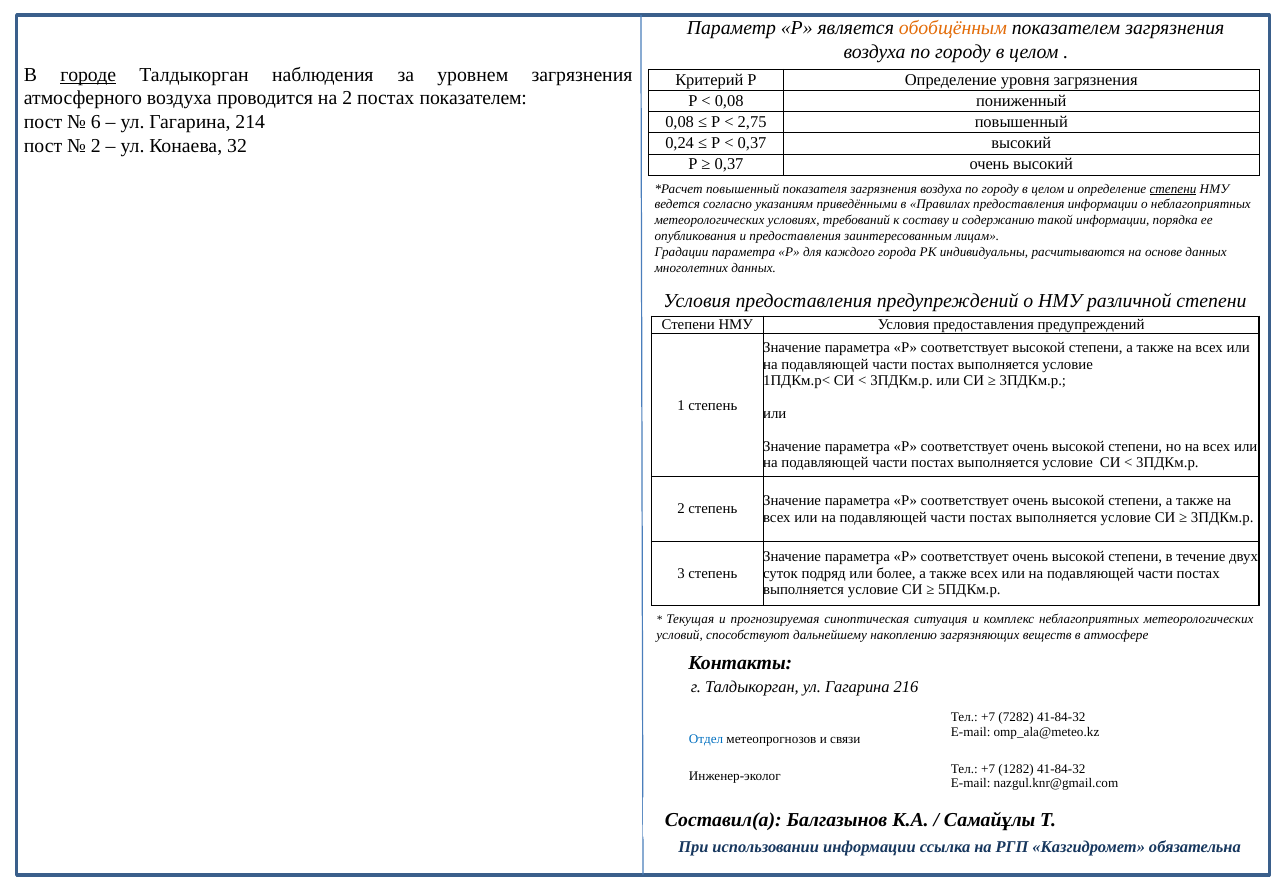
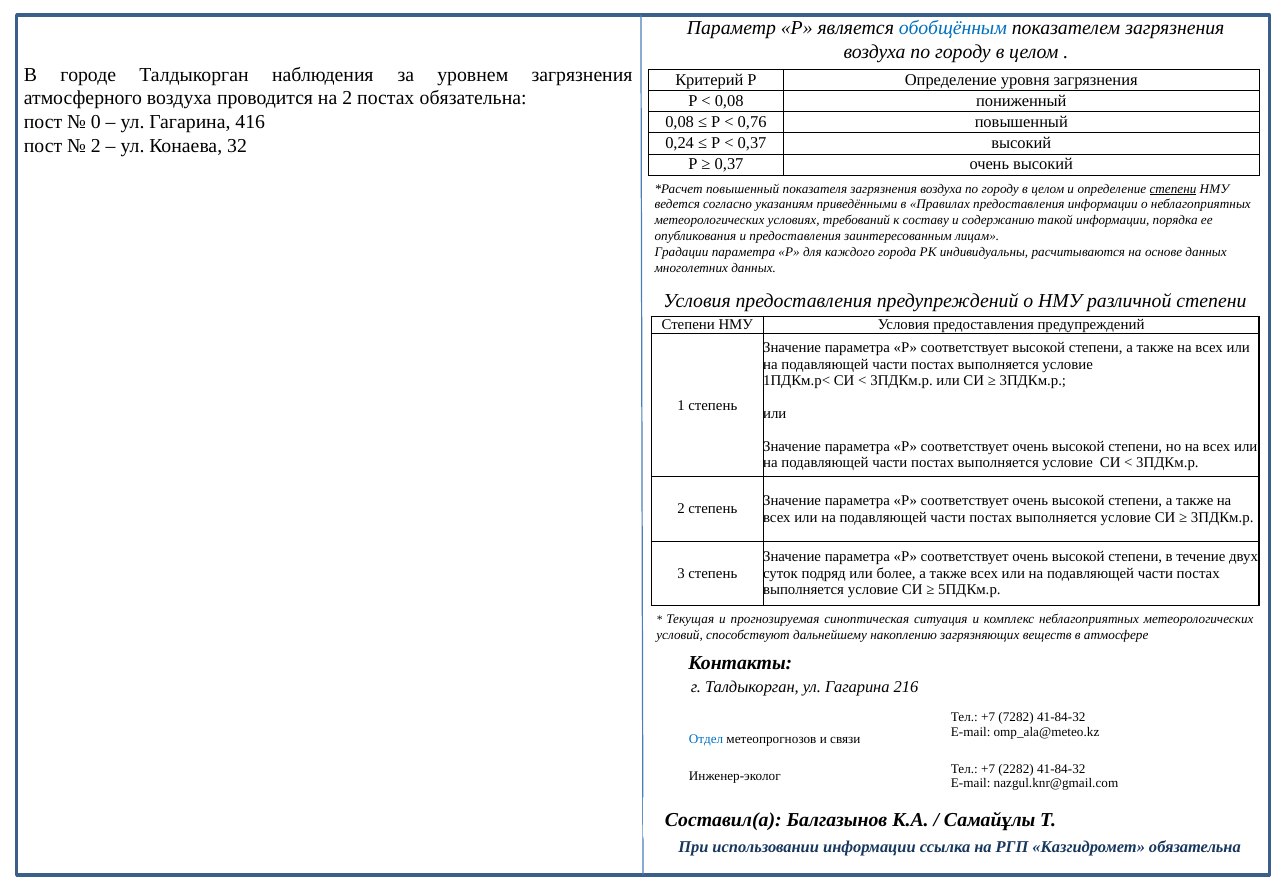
обобщённым colour: orange -> blue (953, 28)
городе underline: present -> none (88, 75)
постах показателем: показателем -> обязательна (473, 98)
6: 6 -> 0 (96, 122)
214: 214 -> 416 (250, 122)
2,75: 2,75 -> 0,76 (752, 122)
1282: 1282 -> 2282 (1016, 769)
